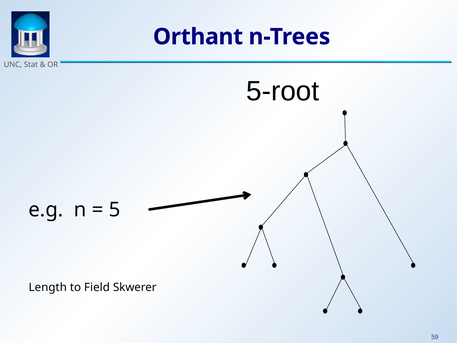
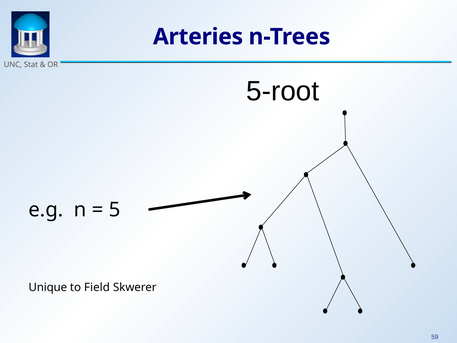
Orthant: Orthant -> Arteries (198, 37)
Length: Length -> Unique (48, 287)
